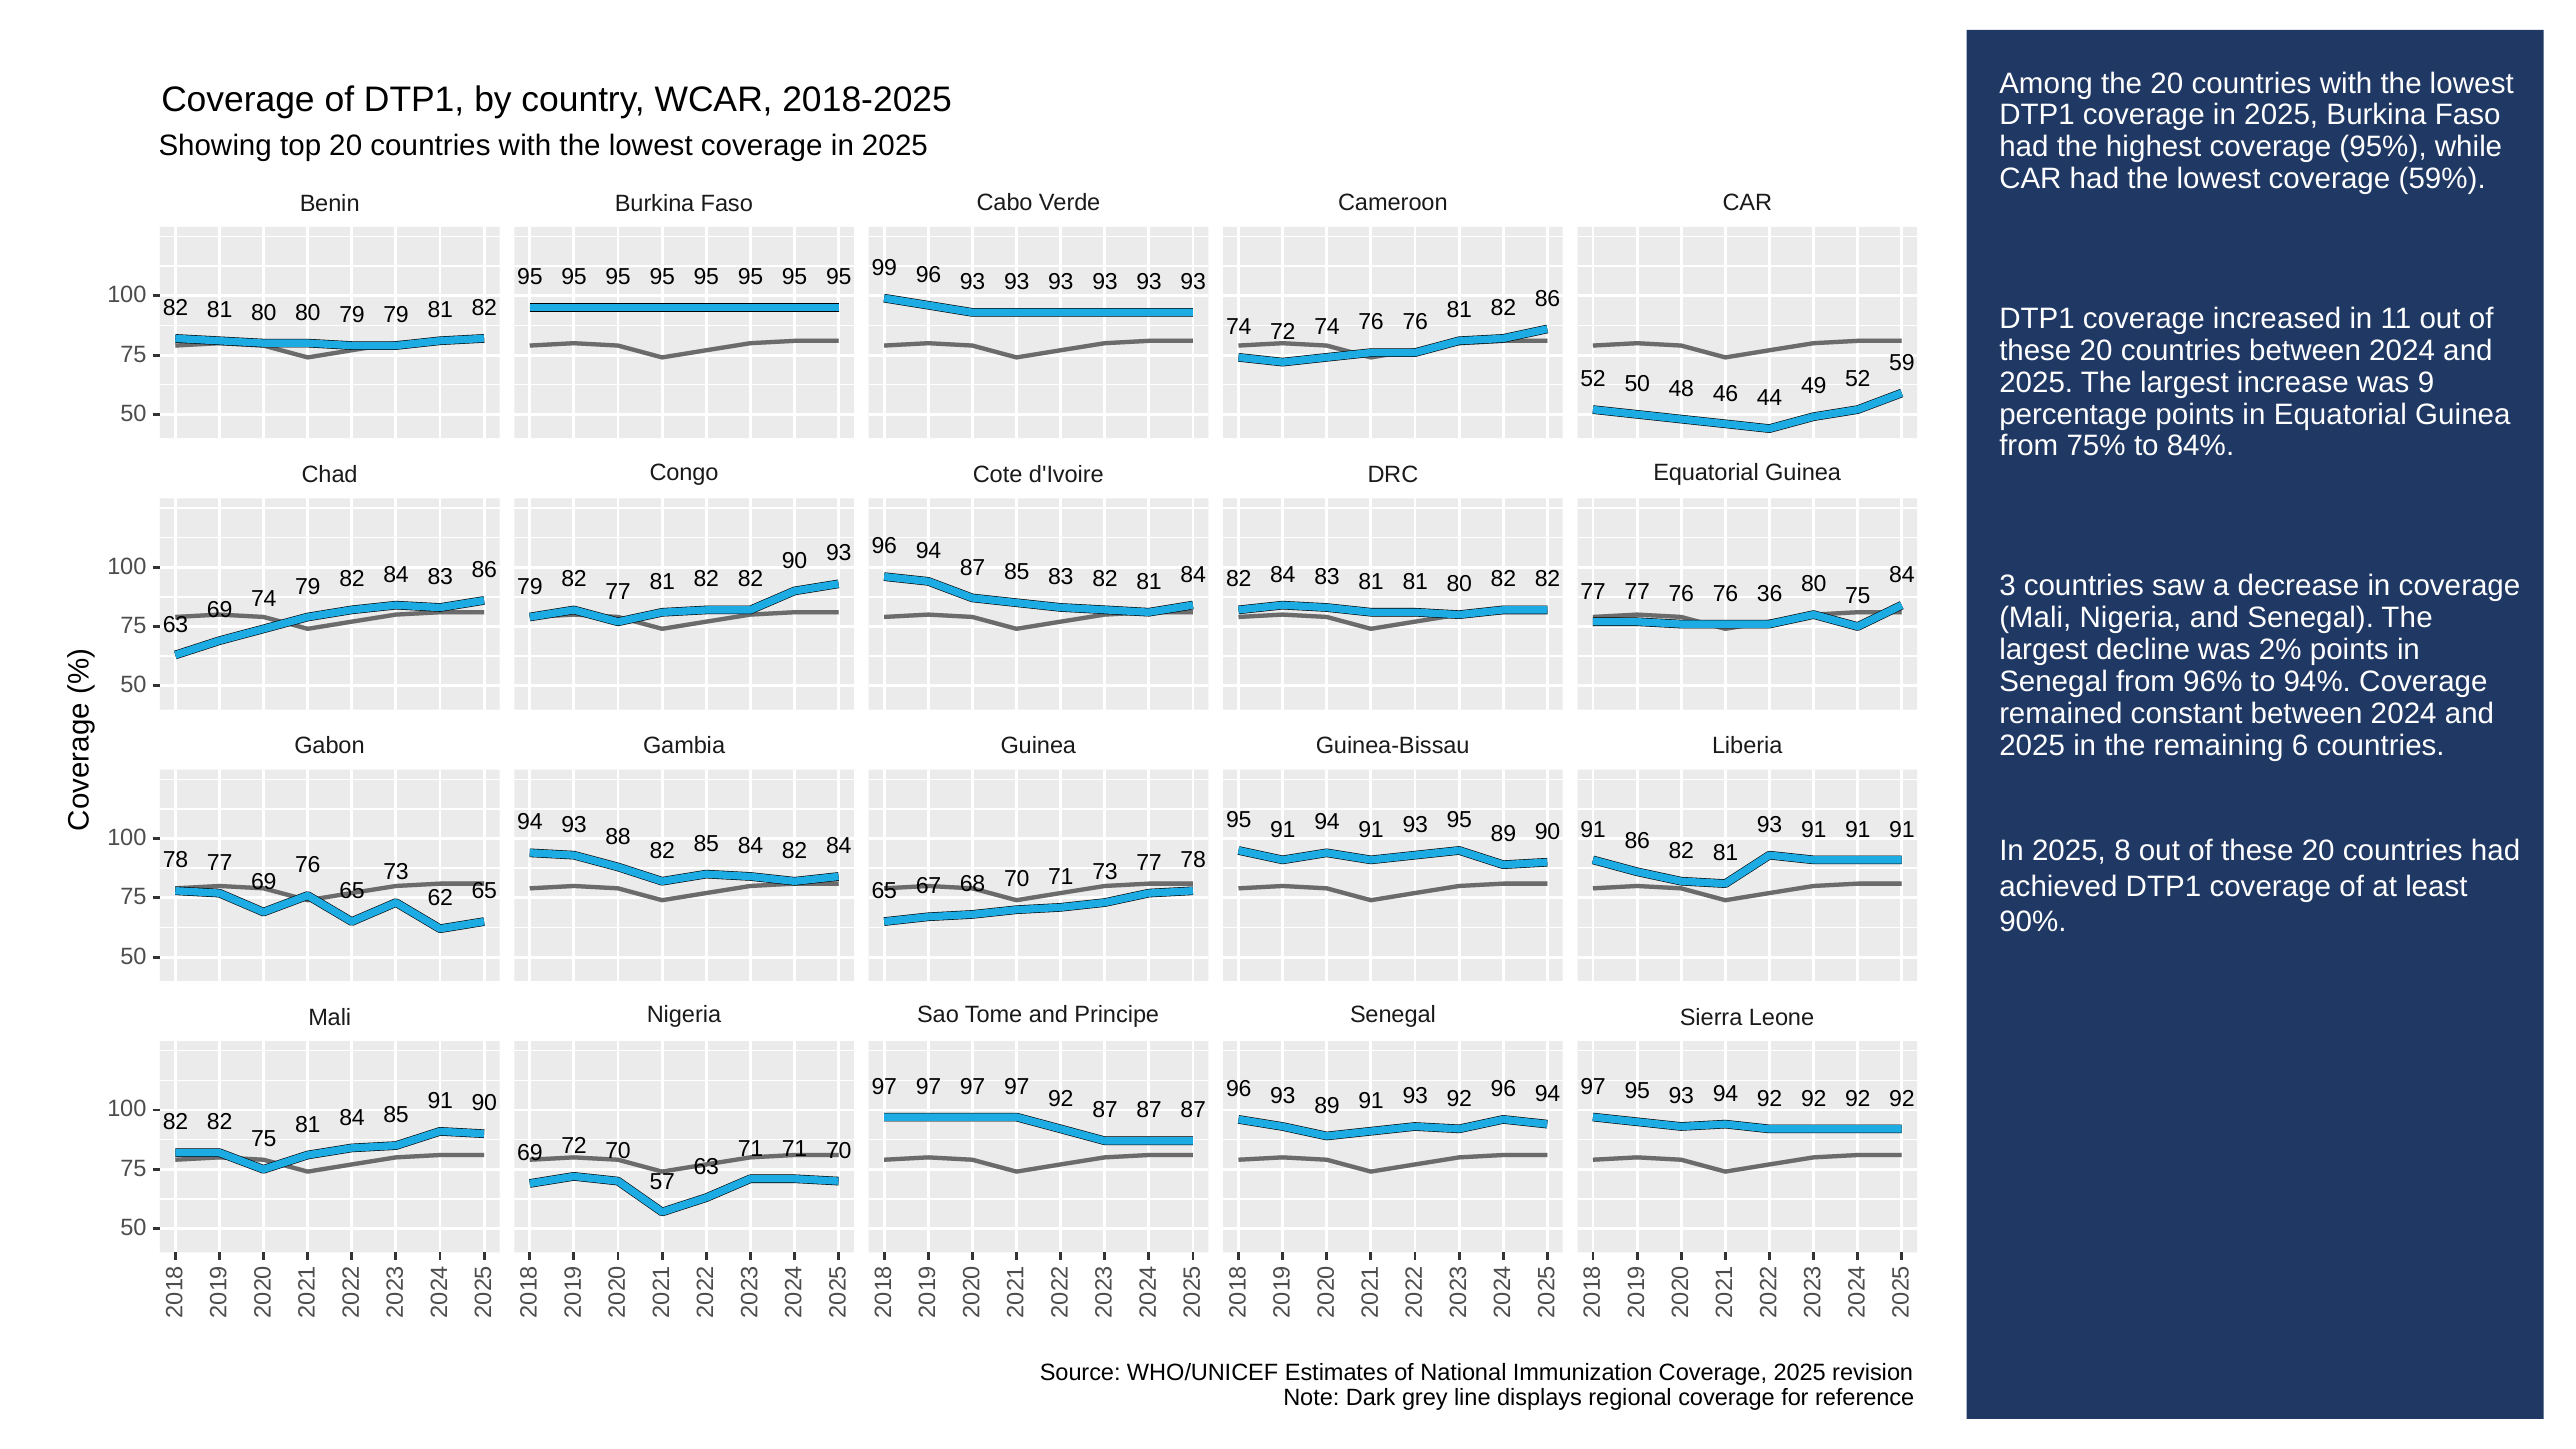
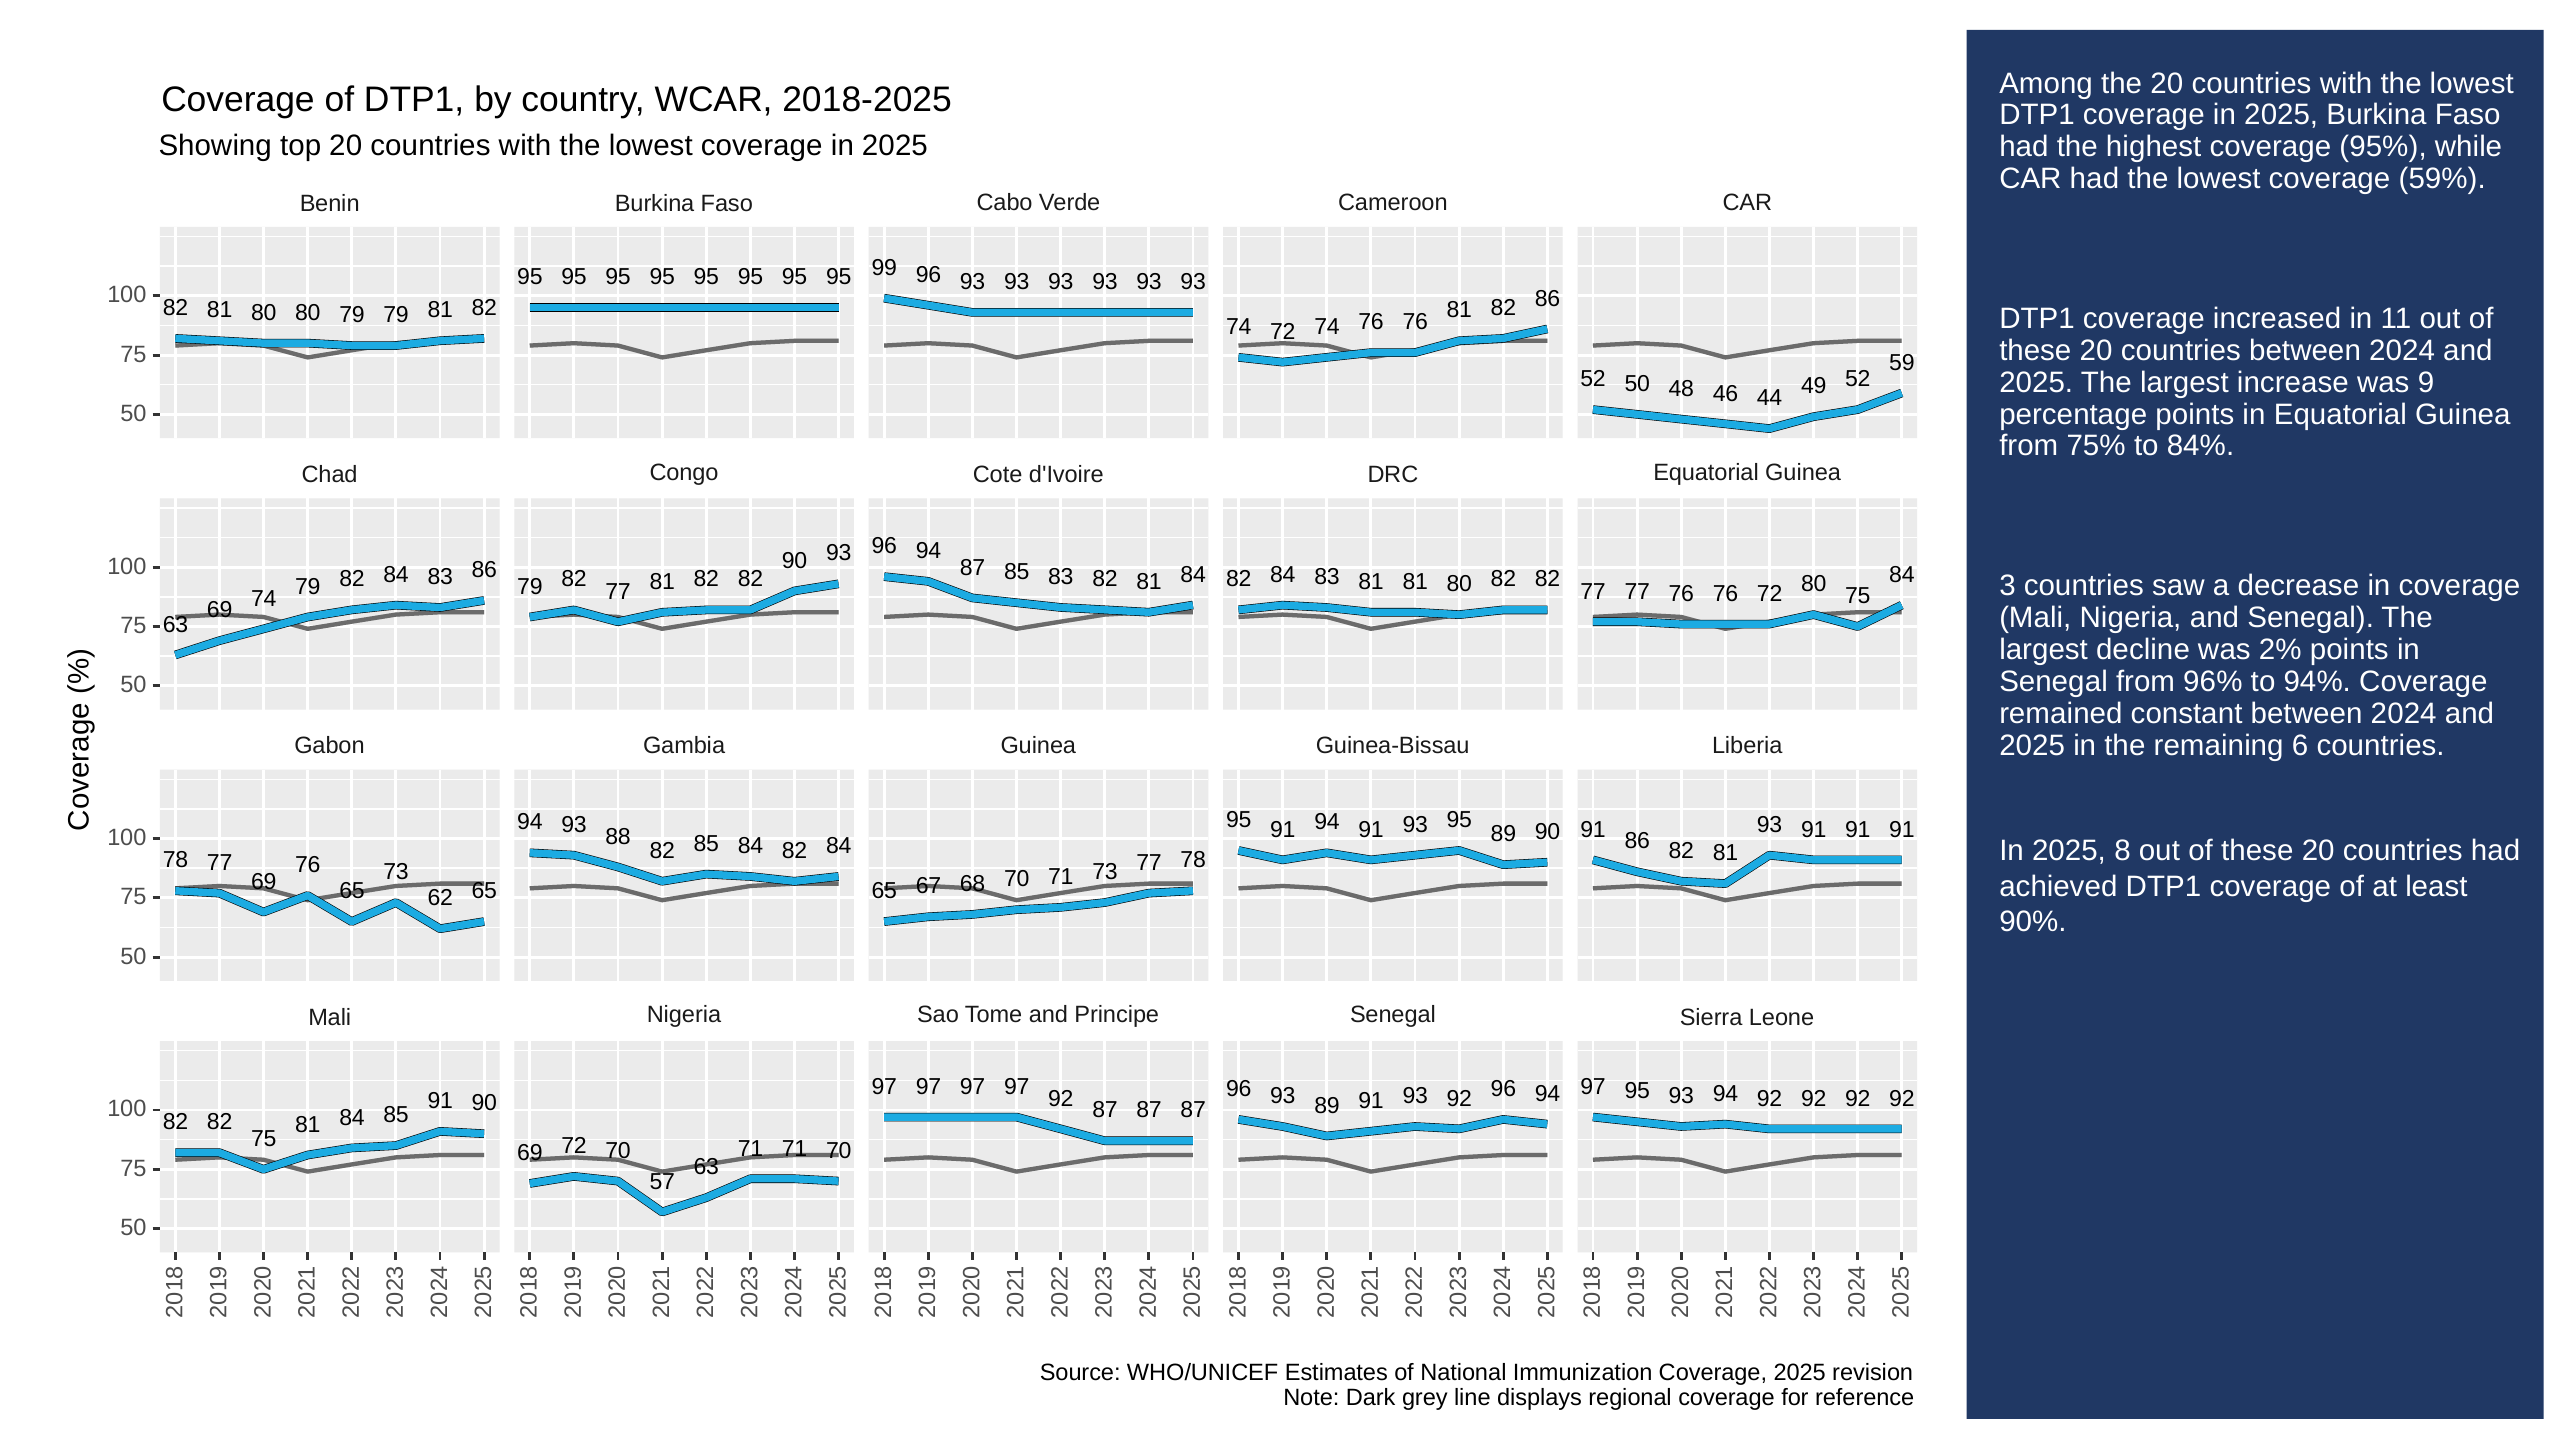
76 36: 36 -> 72 (1770, 594)
